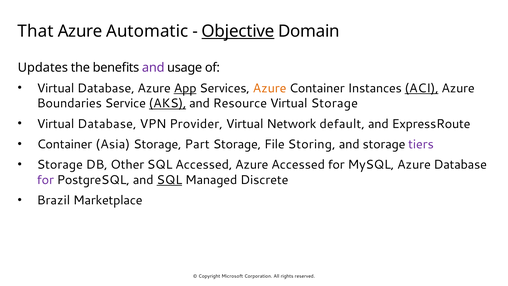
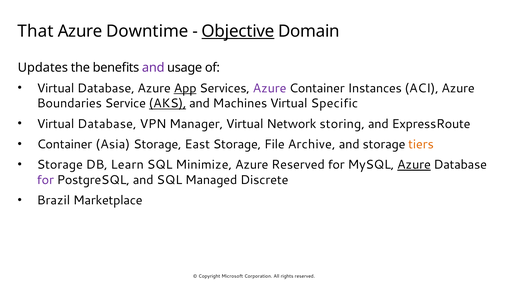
Automatic: Automatic -> Downtime (147, 31)
Azure colour: orange -> purple (270, 88)
ACI underline: present -> none (422, 88)
Resource: Resource -> Machines (240, 103)
Virtual Storage: Storage -> Specific (334, 103)
Provider: Provider -> Manager (196, 124)
default: default -> storing (342, 124)
Part: Part -> East (197, 144)
Storing: Storing -> Archive (312, 144)
tiers colour: purple -> orange (421, 144)
Other: Other -> Learn (127, 165)
SQL Accessed: Accessed -> Minimize (204, 165)
Azure Accessed: Accessed -> Reserved (298, 165)
Azure underline: none -> present (414, 165)
SQL underline: present -> none (169, 180)
